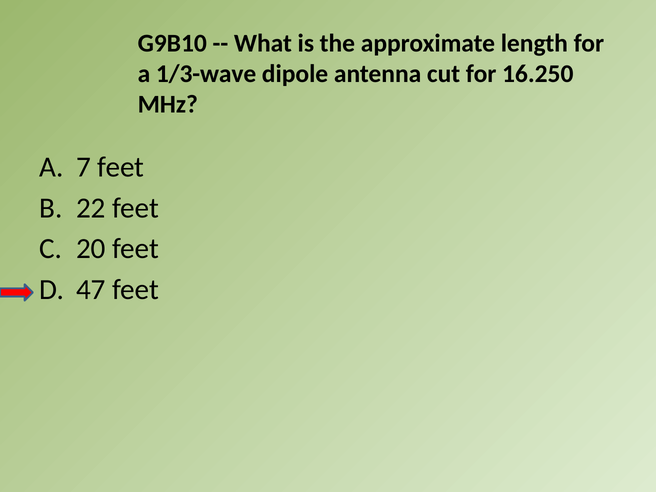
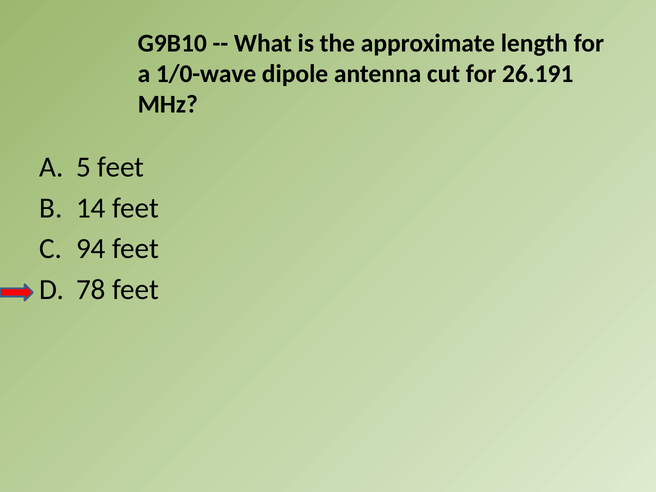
1/3-wave: 1/3-wave -> 1/0-wave (206, 74)
16.250: 16.250 -> 26.191 (538, 74)
7: 7 -> 5 (83, 167)
22: 22 -> 14 (91, 208)
20: 20 -> 94 (91, 249)
47: 47 -> 78 (91, 290)
